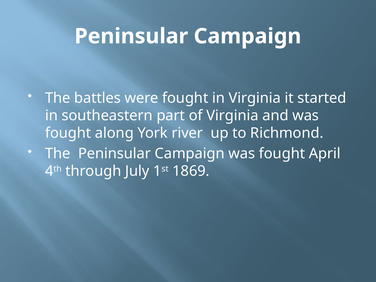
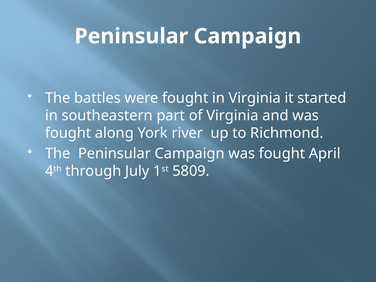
1869: 1869 -> 5809 (191, 171)
